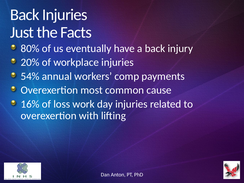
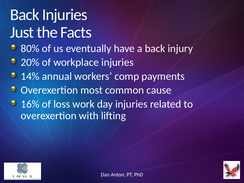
54%: 54% -> 14% (30, 76)
